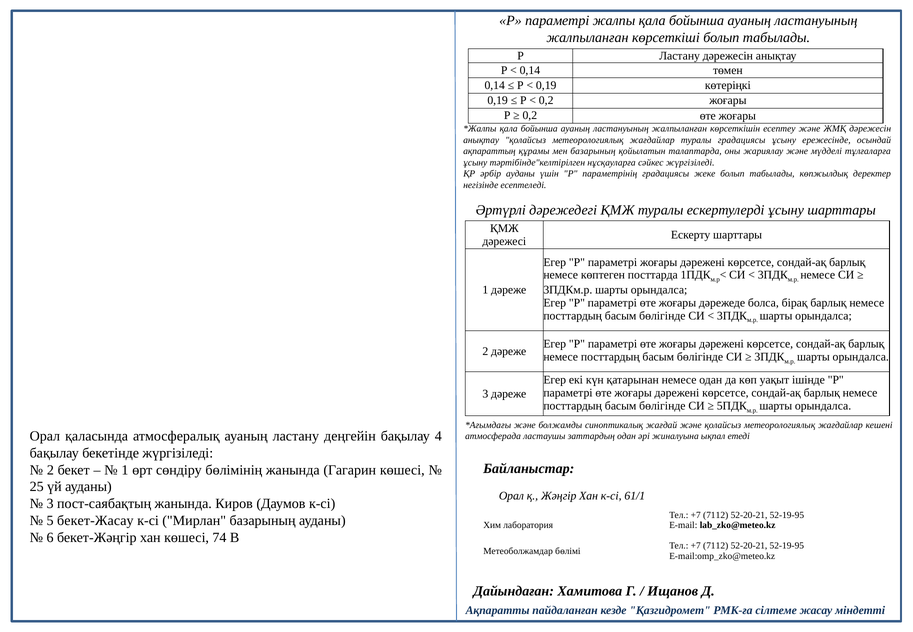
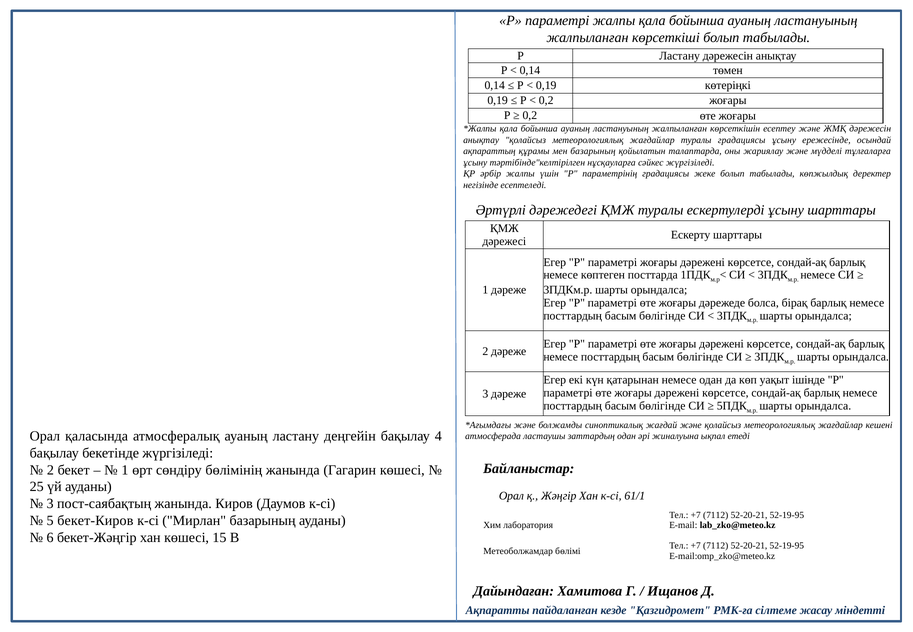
әрбір ауданы: ауданы -> жалпы (520, 174)
бекет-Жасау: бекет-Жасау -> бекет-Киров (95, 521)
74: 74 -> 15 (219, 537)
